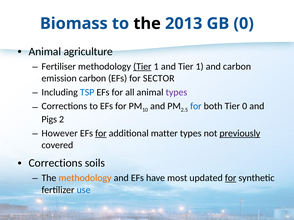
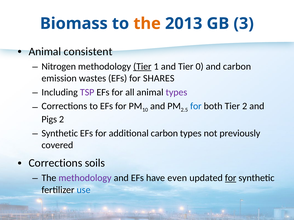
the colour: black -> orange (147, 24)
GB 0: 0 -> 3 (244, 24)
agriculture: agriculture -> consistent (88, 52)
Fertiliser: Fertiliser -> Nitrogen (59, 67)
and Tier 1: 1 -> 0 (200, 67)
emission carbon: carbon -> wastes (92, 79)
SECTOR: SECTOR -> SHARES (159, 79)
TSP colour: blue -> purple (87, 92)
Tier 0: 0 -> 2 (245, 106)
However: However -> Synthetic (60, 134)
for underline: present -> none (101, 134)
additional matter: matter -> carbon (164, 134)
previously underline: present -> none (240, 134)
methodology colour: orange -> purple (85, 178)
most: most -> even (177, 178)
